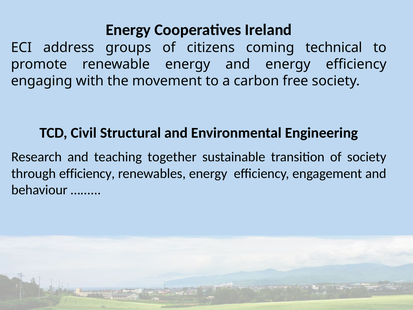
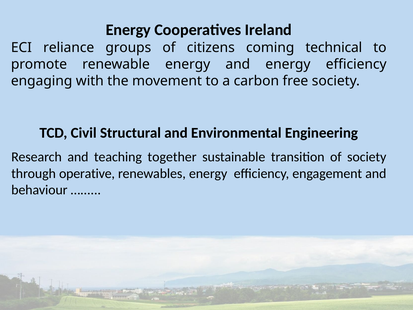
address: address -> reliance (69, 48)
through efficiency: efficiency -> operative (87, 173)
